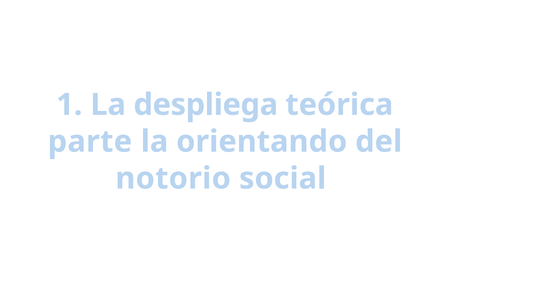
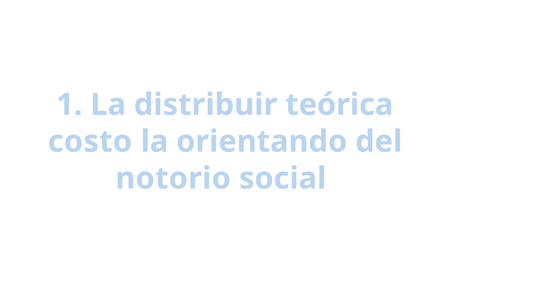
despliega: despliega -> distribuir (206, 105)
parte: parte -> costo (90, 142)
